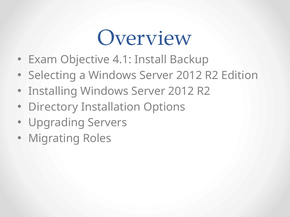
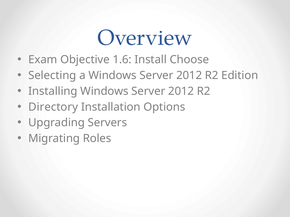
4.1: 4.1 -> 1.6 (122, 60)
Backup: Backup -> Choose (189, 60)
